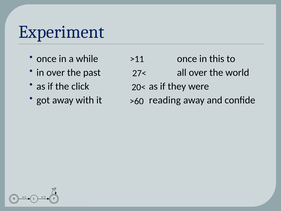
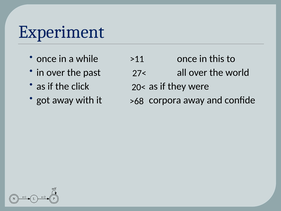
reading: reading -> corpora (165, 100)
>60: >60 -> >68 (137, 101)
